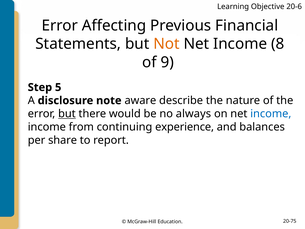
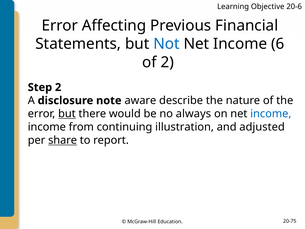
Not colour: orange -> blue (166, 44)
8: 8 -> 6 (278, 44)
of 9: 9 -> 2 (167, 62)
Step 5: 5 -> 2 (58, 87)
experience: experience -> illustration (185, 127)
balances: balances -> adjusted (262, 127)
share underline: none -> present (63, 140)
